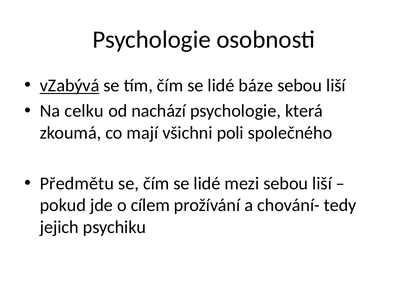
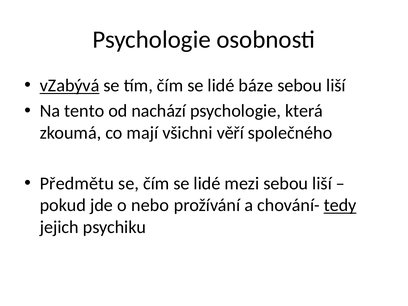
celku: celku -> tento (84, 111)
poli: poli -> věří (230, 133)
cílem: cílem -> nebo (150, 205)
tedy underline: none -> present (340, 205)
